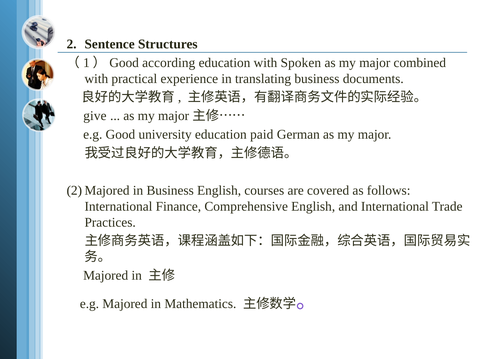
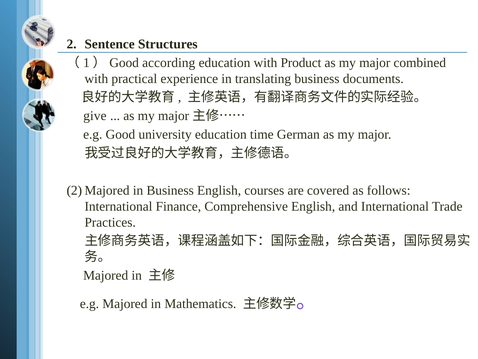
Spoken: Spoken -> Product (301, 63)
paid: paid -> time (262, 134)
